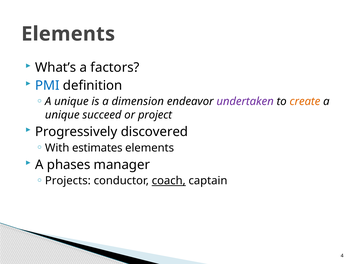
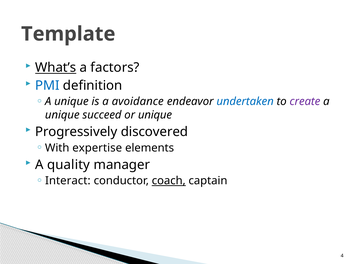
Elements: Elements -> Template (68, 34)
What’s underline: none -> present (56, 68)
dimension: dimension -> avoidance (138, 102)
undertaken colour: purple -> blue (245, 102)
create colour: orange -> purple (305, 102)
or project: project -> unique (155, 115)
estimates: estimates -> expertise (97, 148)
phases: phases -> quality (69, 165)
Projects: Projects -> Interact (68, 181)
